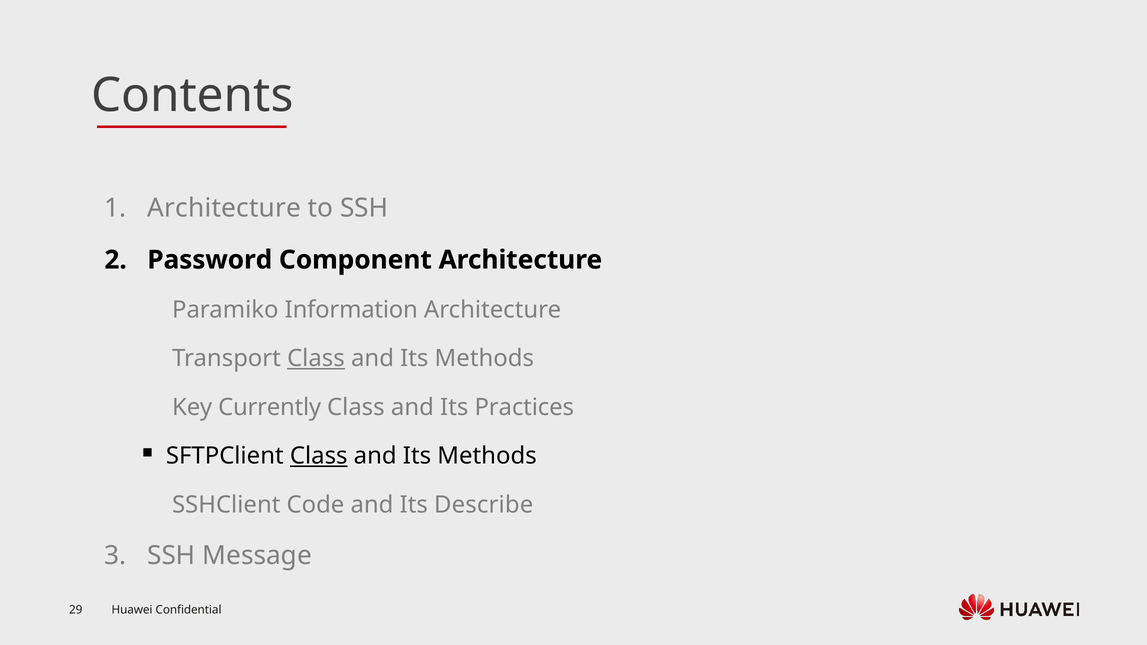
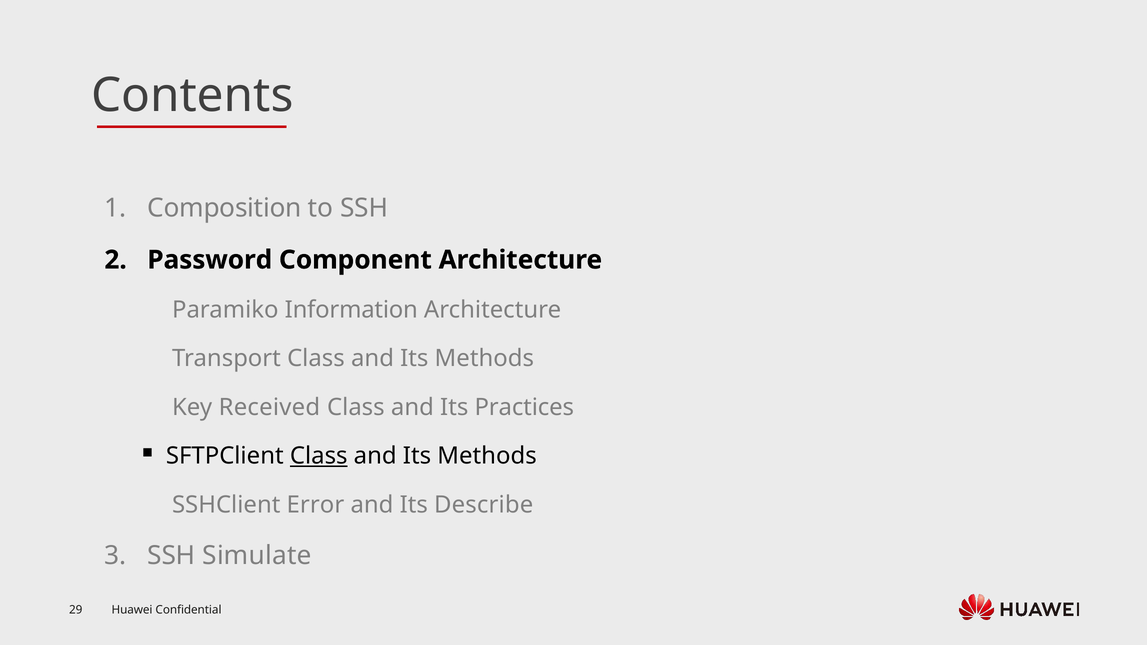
Architecture: Architecture -> Composition (224, 208)
Class underline: present -> none (316, 359)
Currently: Currently -> Received (269, 407)
Code: Code -> Error (315, 505)
Message: Message -> Simulate (257, 556)
